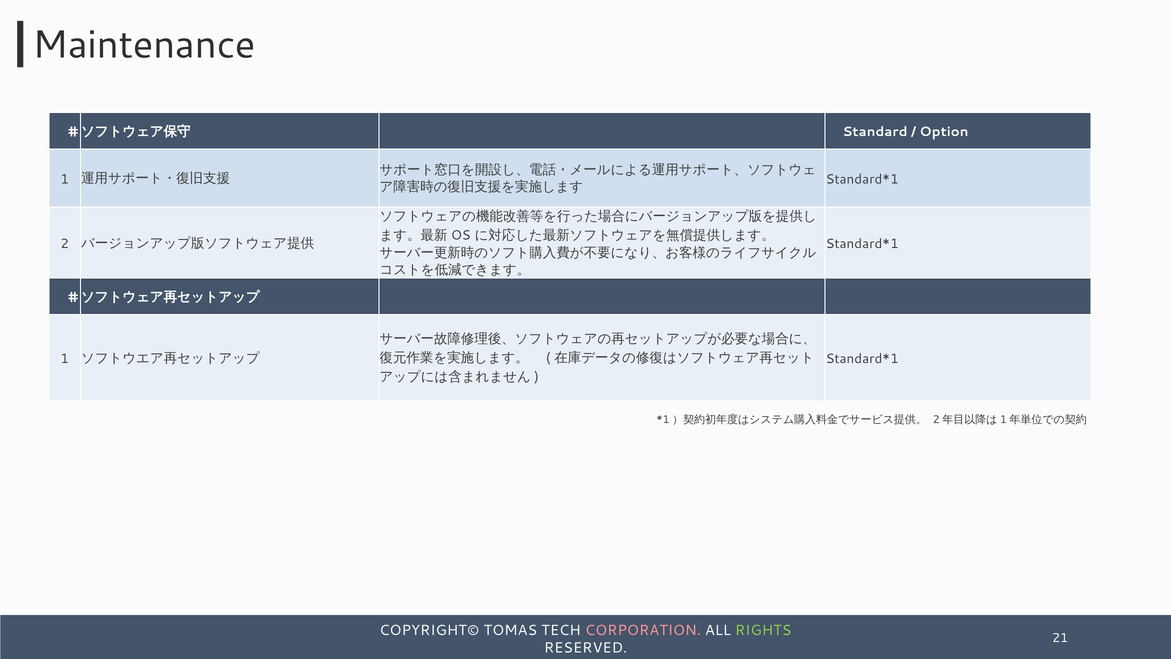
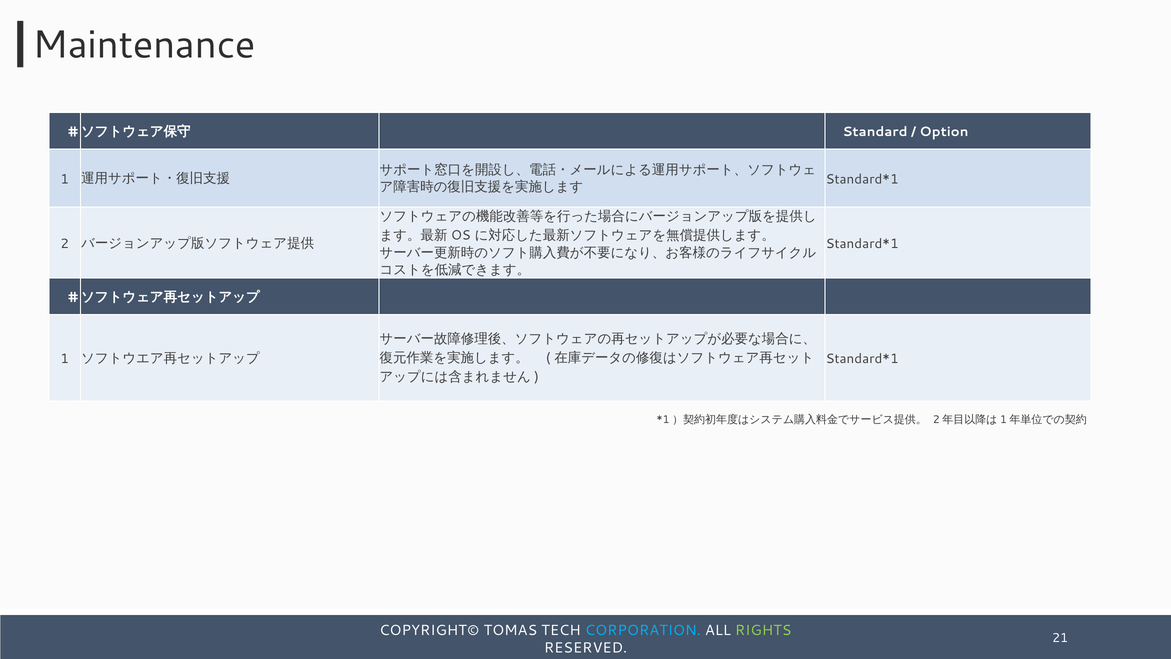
CORPORATION colour: pink -> light blue (643, 630)
